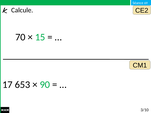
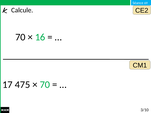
15: 15 -> 16 (40, 37)
653: 653 -> 475 (22, 85)
90: 90 -> 70 (45, 85)
